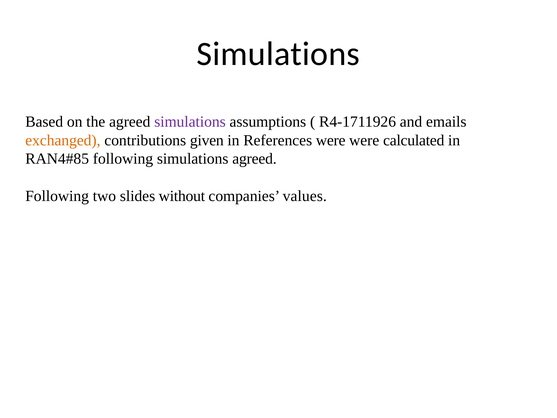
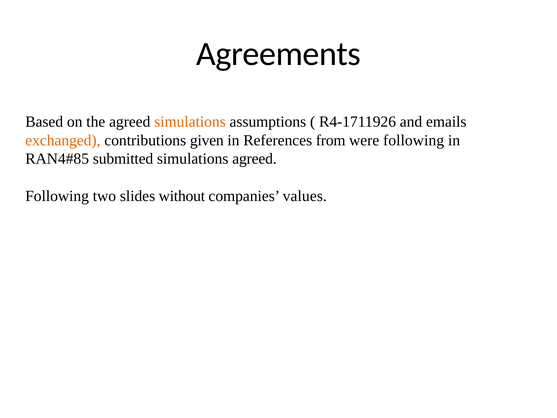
Simulations: Simulations -> Agreements (279, 54)
simulations colour: purple -> orange (190, 122)
References were: were -> from (331, 140)
were calculated: calculated -> following (414, 140)
following: following -> submitted (123, 159)
